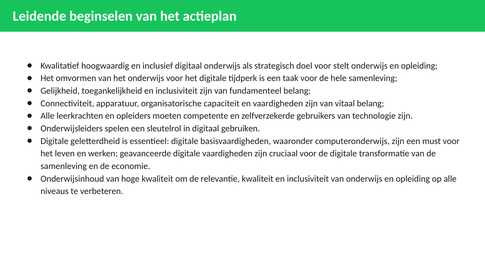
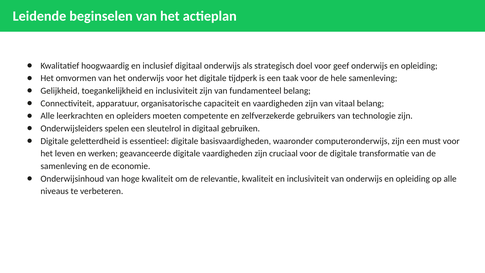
stelt: stelt -> geef (341, 66)
